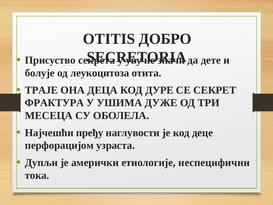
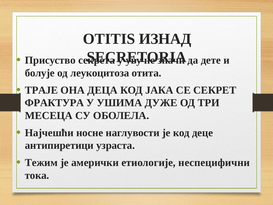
ДОБРО: ДОБРО -> ИЗНАД (165, 39)
ДУРЕ: ДУРЕ -> ЈАКА (159, 90)
пређу: пређу -> носне (90, 133)
перфорацијом: перфорацијом -> антипиретици (59, 145)
Дупљи: Дупљи -> Тежим (41, 162)
